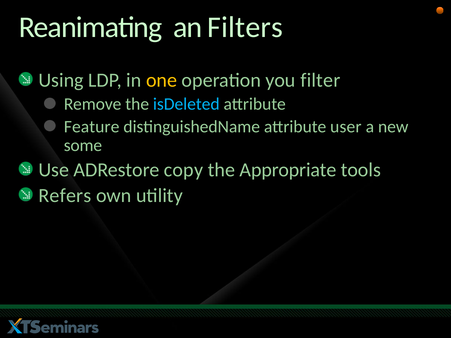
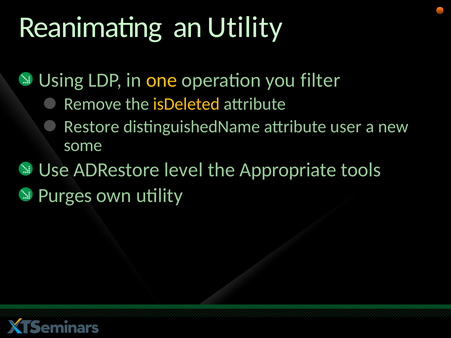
an Filters: Filters -> Utility (245, 27)
isDeleted colour: light blue -> yellow (186, 104)
Feature: Feature -> Restore (92, 127)
copy: copy -> level (184, 170)
Refers: Refers -> Purges (65, 196)
